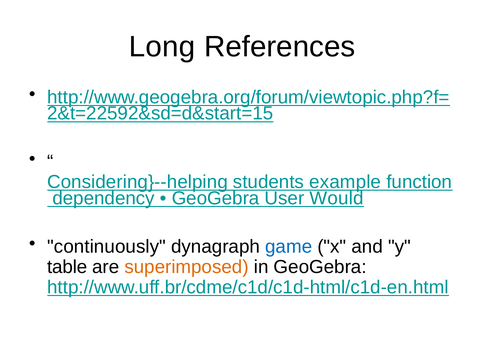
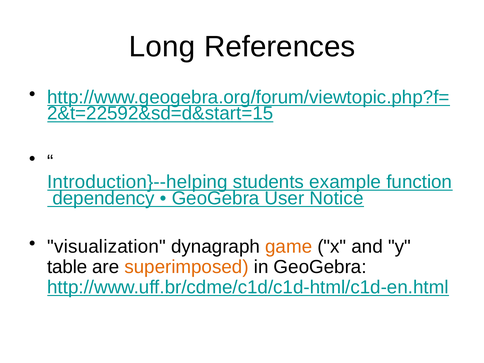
Considering}--helping: Considering}--helping -> Introduction}--helping (137, 182)
Would: Would -> Notice (337, 198)
continuously: continuously -> visualization (107, 246)
game colour: blue -> orange (289, 246)
